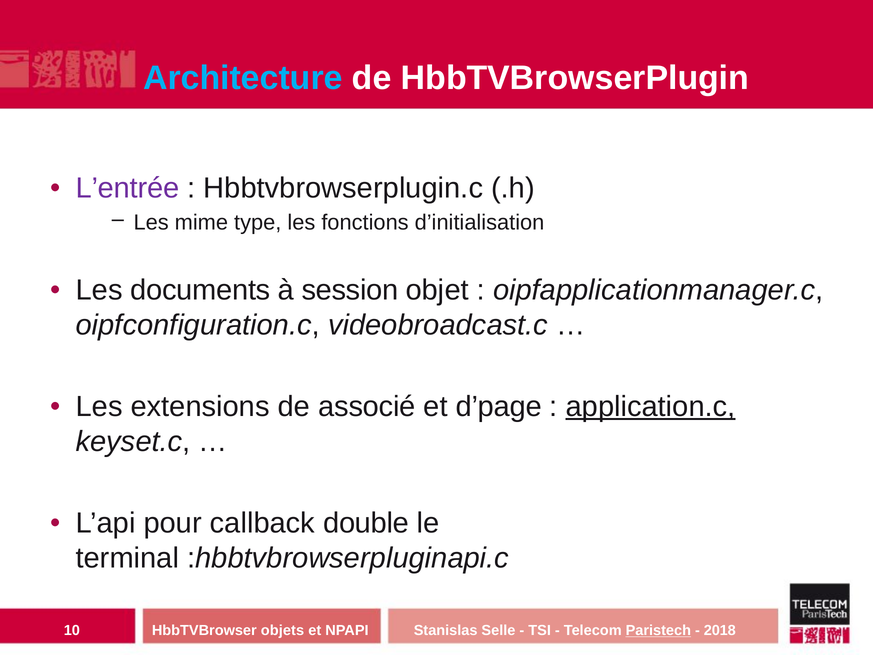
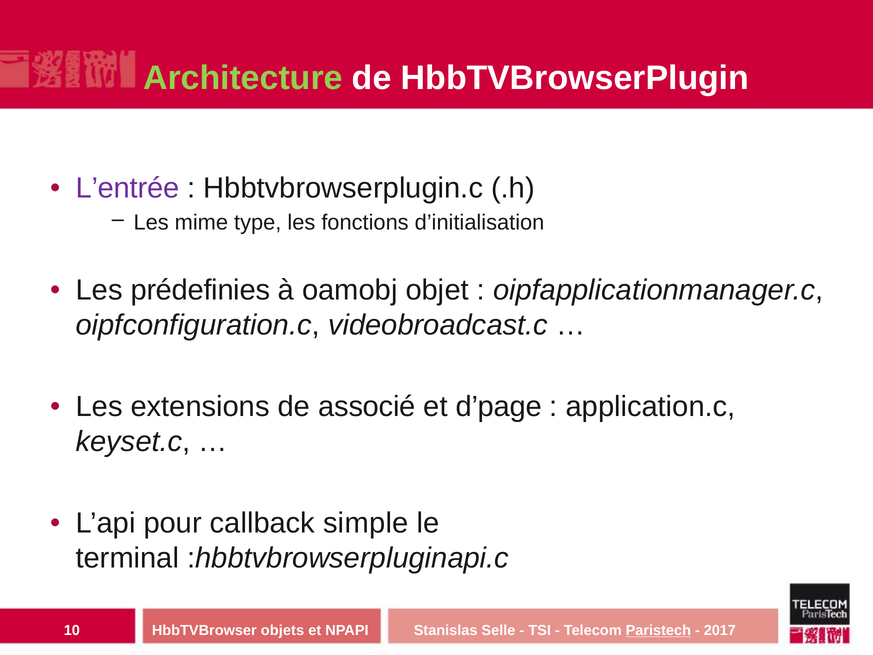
Architecture colour: light blue -> light green (243, 78)
documents: documents -> prédefinies (200, 290)
session: session -> oamobj (350, 290)
application.c underline: present -> none (651, 406)
double: double -> simple (366, 523)
2018: 2018 -> 2017 (720, 630)
